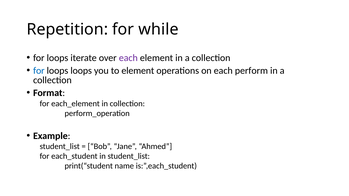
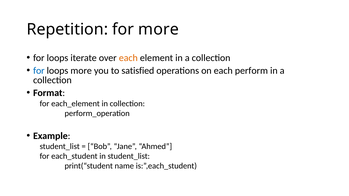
for while: while -> more (159, 29)
each colour: purple -> orange (128, 58)
loops loops: loops -> more (81, 71)
to element: element -> satisfied (138, 71)
